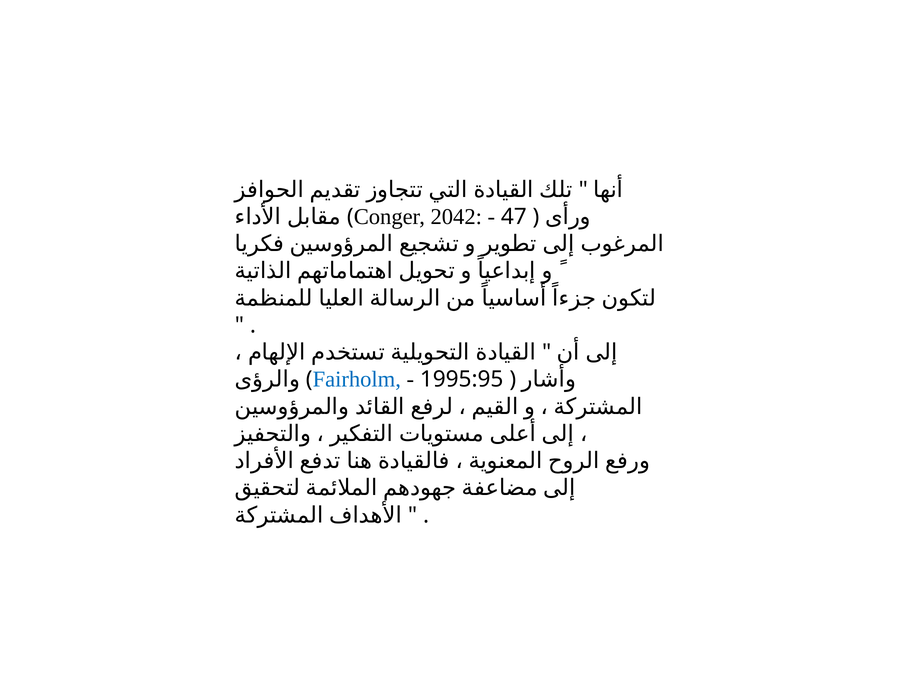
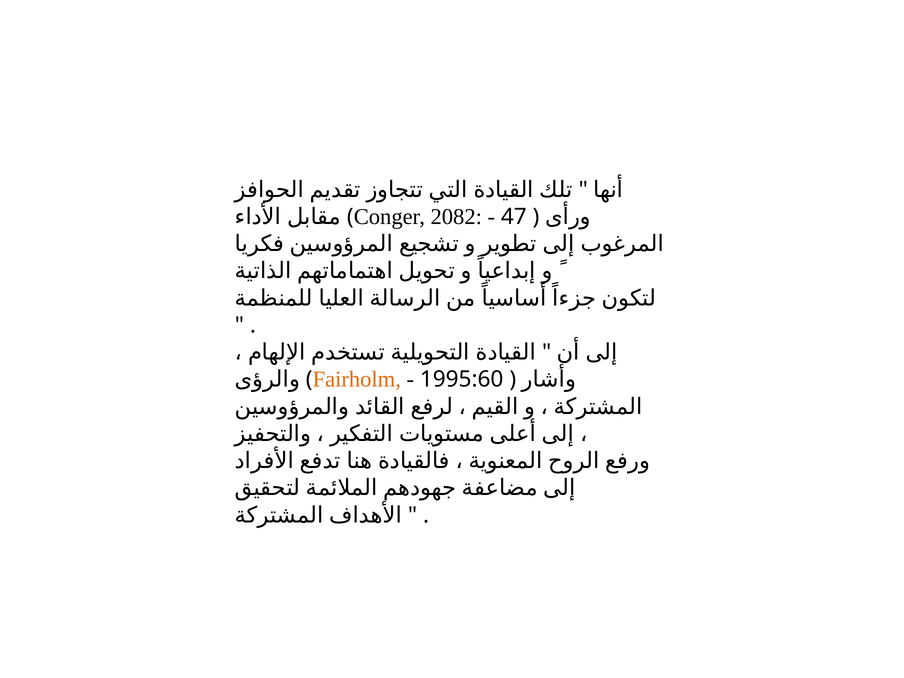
2042: 2042 -> 2082 (456, 217)
Fairholm colour: blue -> orange (357, 380)
1995:95: 1995:95 -> 1995:60 (462, 380)
